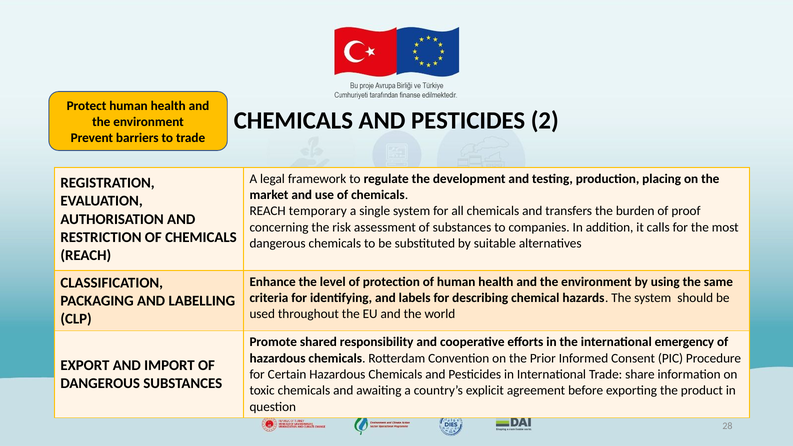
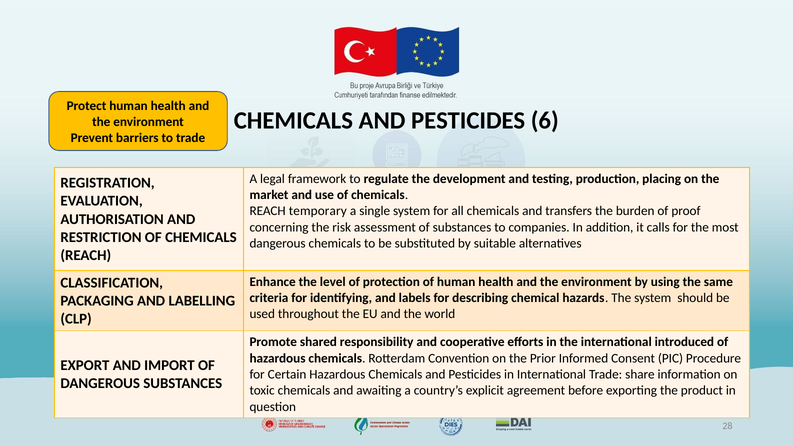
2: 2 -> 6 (545, 121)
emergency: emergency -> introduced (684, 342)
